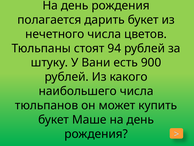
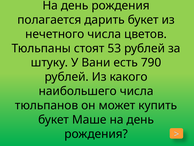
94: 94 -> 53 (114, 48)
900: 900 -> 790 (151, 62)
